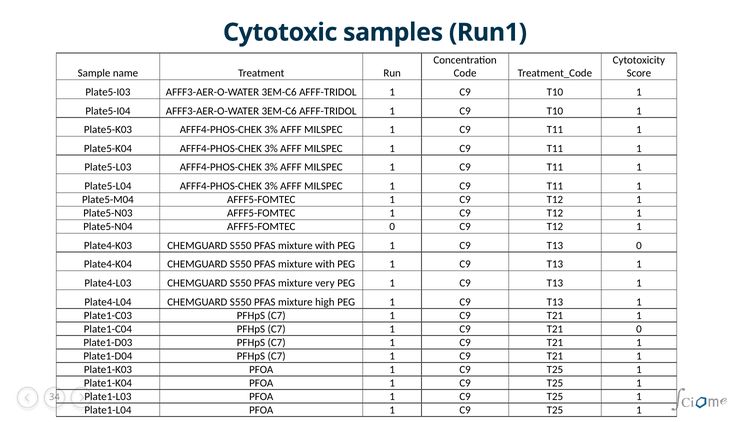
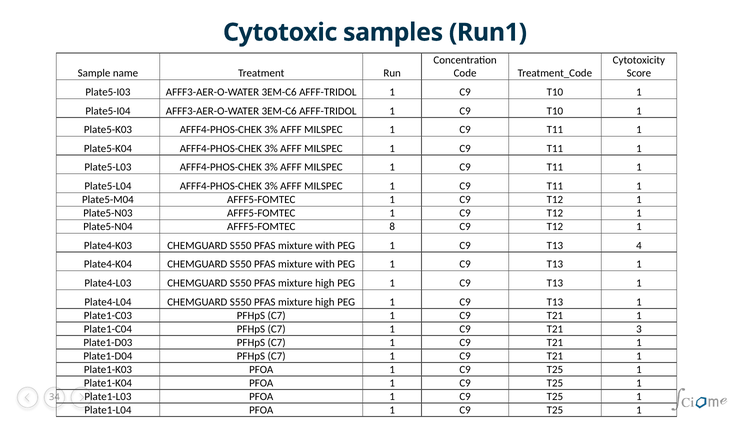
AFFF5-FOMTEC 0: 0 -> 8 (392, 227)
T13 0: 0 -> 4 (639, 245)
very: very -> high (325, 283)
T21 0: 0 -> 3 (639, 329)
